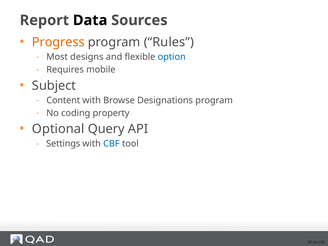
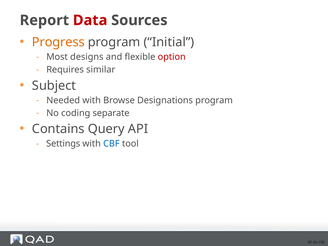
Data colour: black -> red (90, 20)
Rules: Rules -> Initial (169, 42)
option colour: blue -> red (172, 57)
mobile: mobile -> similar (101, 70)
Content: Content -> Needed (63, 100)
property: property -> separate (111, 113)
Optional: Optional -> Contains (58, 129)
